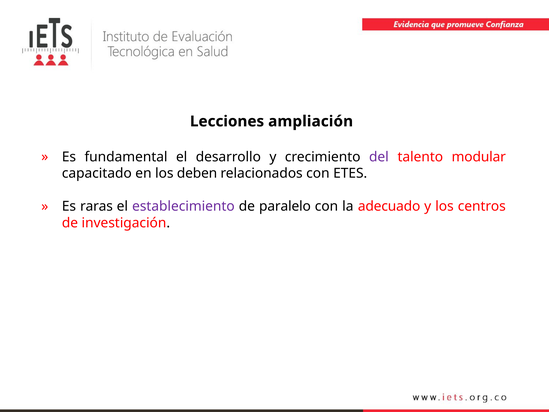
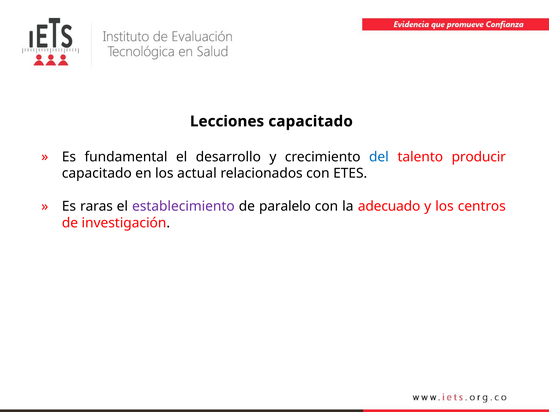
Lecciones ampliación: ampliación -> capacitado (311, 121)
del colour: purple -> blue (379, 157)
modular: modular -> producir (479, 157)
deben: deben -> actual (197, 173)
